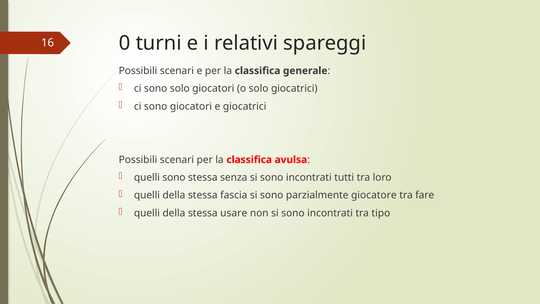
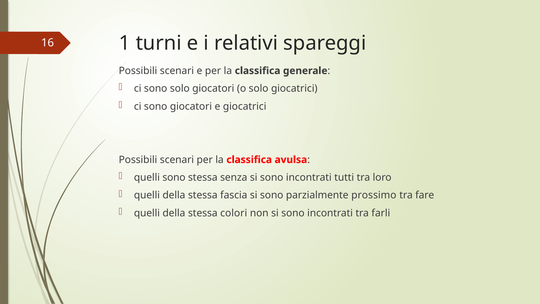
0: 0 -> 1 (125, 43)
giocatore: giocatore -> prossimo (374, 195)
usare: usare -> colori (234, 213)
tipo: tipo -> farli (381, 213)
